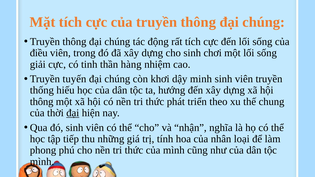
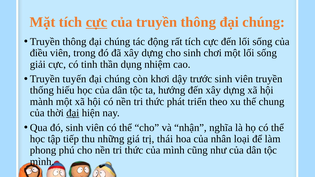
cực underline: none -> present (97, 22)
hàng: hàng -> dụng (131, 64)
minh: minh -> trước (201, 79)
thông: thông -> mành (42, 102)
tính: tính -> thái (165, 139)
